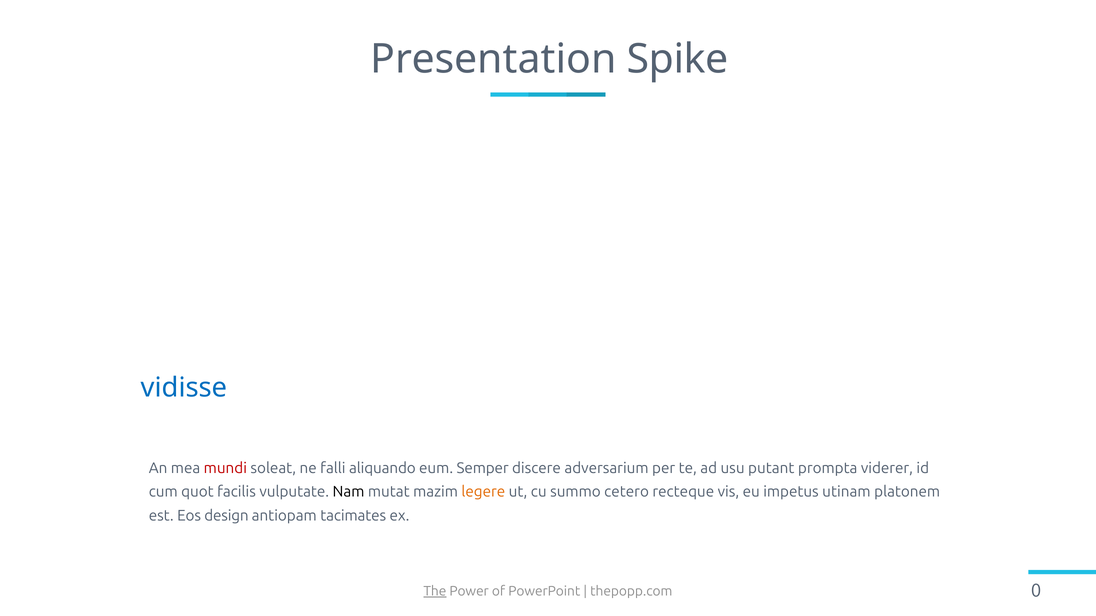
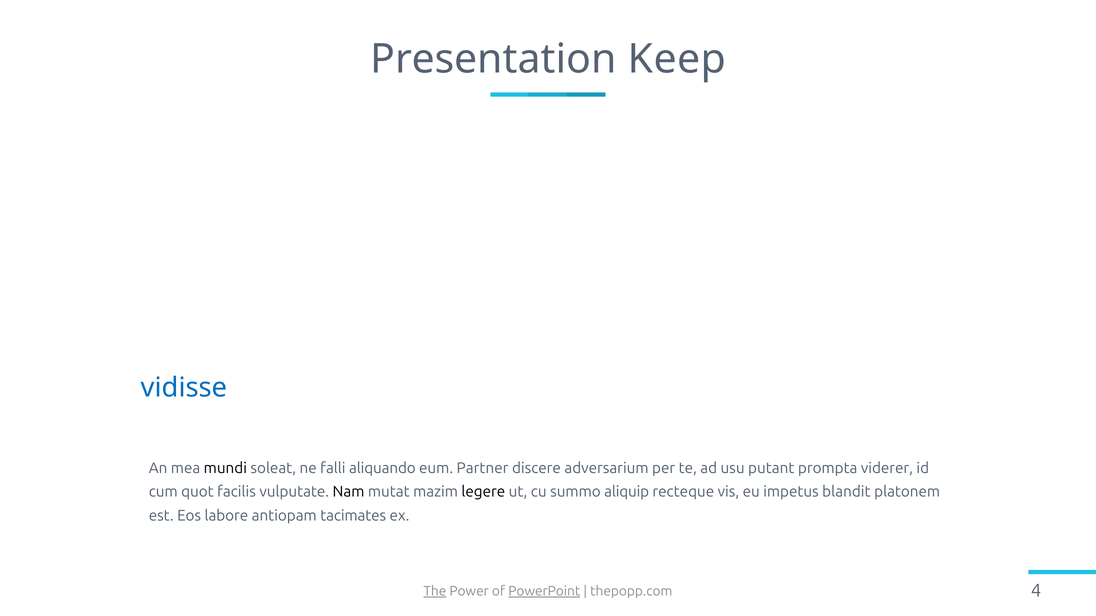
Spike: Spike -> Keep (677, 59)
mundi colour: red -> black (225, 468)
Semper: Semper -> Partner (483, 468)
legere colour: orange -> black (483, 492)
cetero: cetero -> aliquip (627, 492)
utinam: utinam -> blandit (846, 492)
design: design -> labore (226, 516)
PowerPoint underline: none -> present (544, 592)
0: 0 -> 4 (1036, 591)
